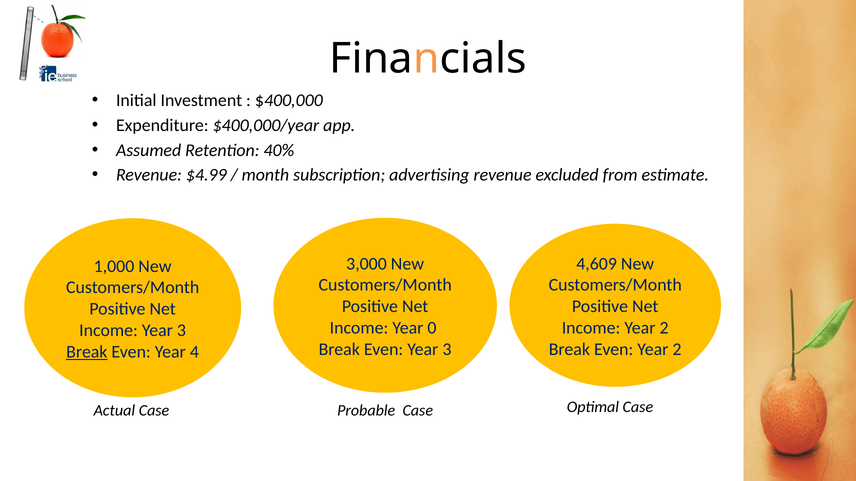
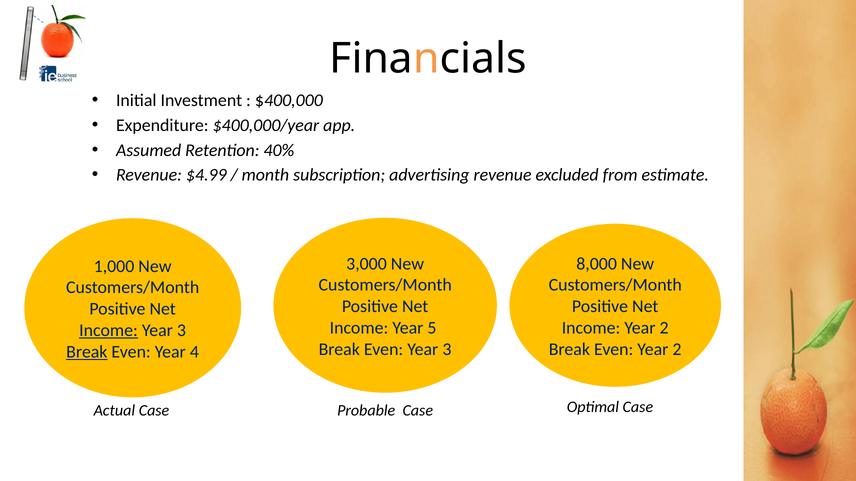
4,609: 4,609 -> 8,000 (597, 264)
0: 0 -> 5 (432, 328)
Income underline: none -> present (109, 331)
